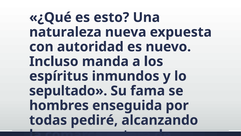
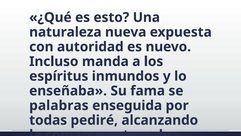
sepultado: sepultado -> enseñaba (68, 91)
hombres: hombres -> palabras (59, 105)
